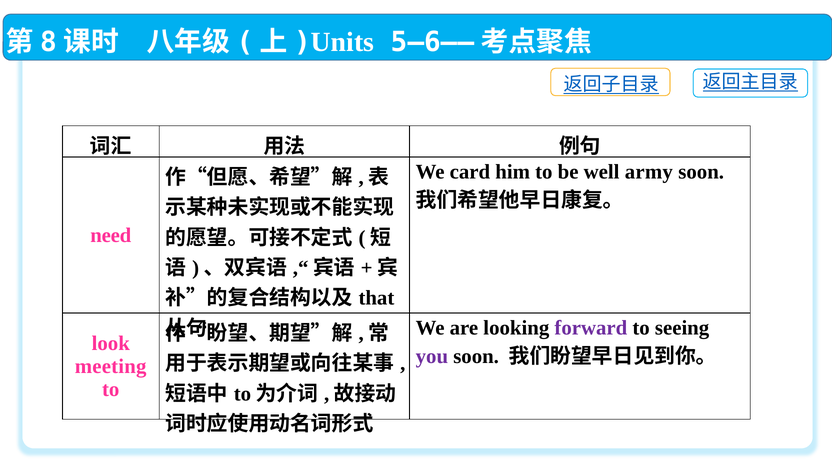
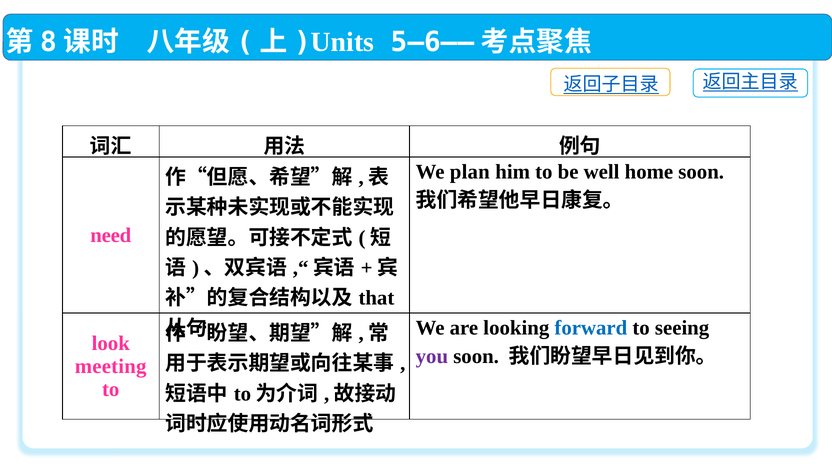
card: card -> plan (470, 172)
army: army -> home (649, 172)
forward colour: purple -> blue (591, 328)
